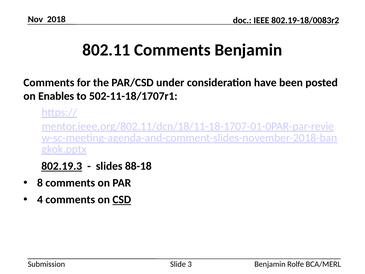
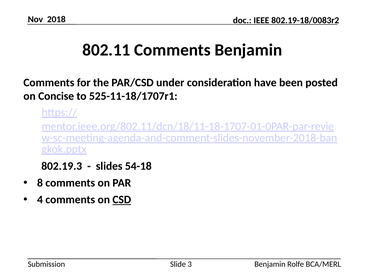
Enables: Enables -> Concise (56, 96)
502-11-18/1707r1: 502-11-18/1707r1 -> 525-11-18/1707r1 (133, 96)
802.19.3 underline: present -> none (62, 166)
88-18: 88-18 -> 54-18 (138, 166)
